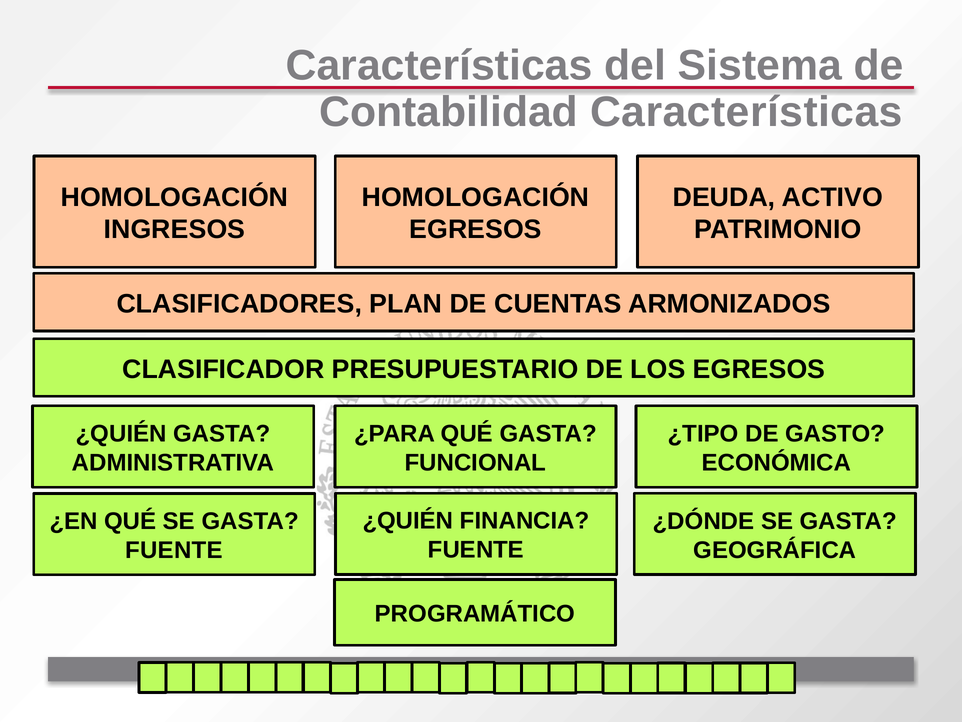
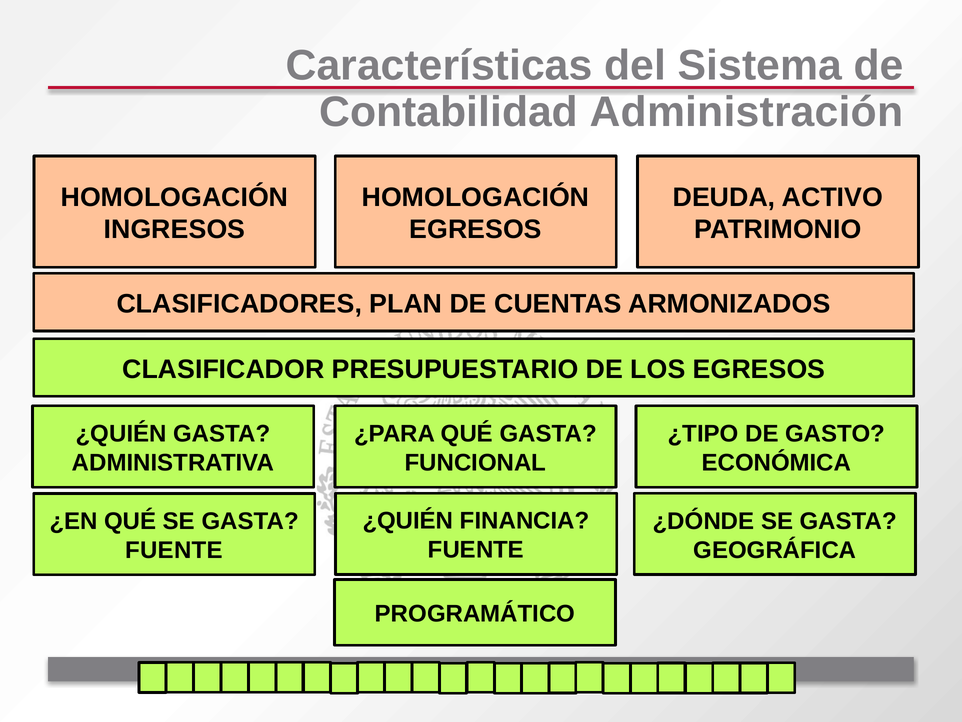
Contabilidad Características: Características -> Administración (747, 112)
